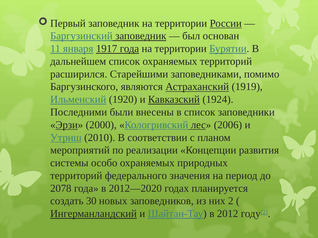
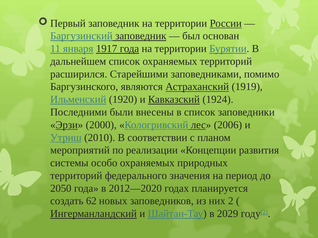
2078: 2078 -> 2050 (61, 189)
30: 30 -> 62 (91, 201)
2012: 2012 -> 2029 (228, 214)
